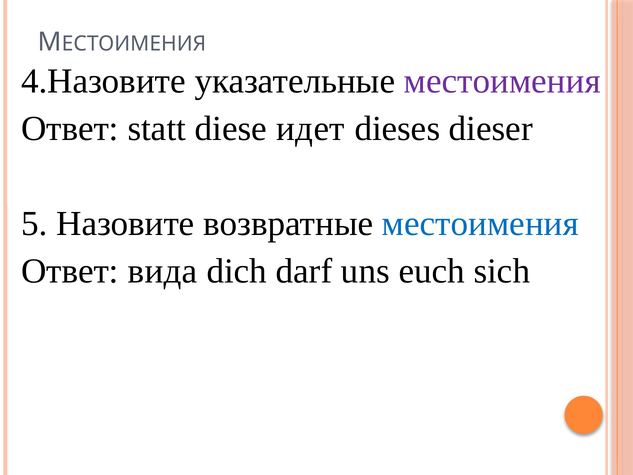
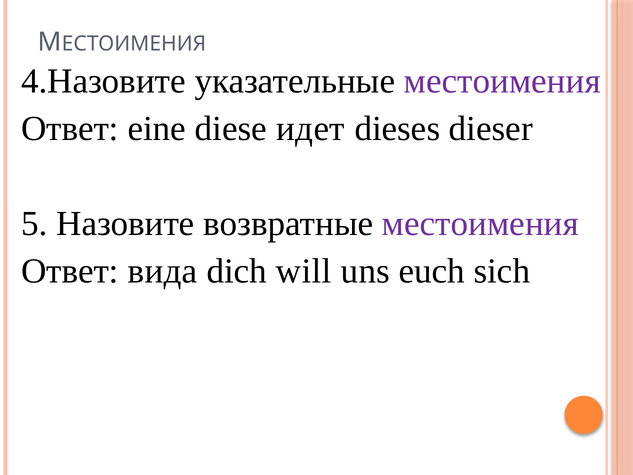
statt: statt -> eine (157, 129)
местоимения colour: blue -> purple (480, 223)
darf: darf -> will (304, 271)
